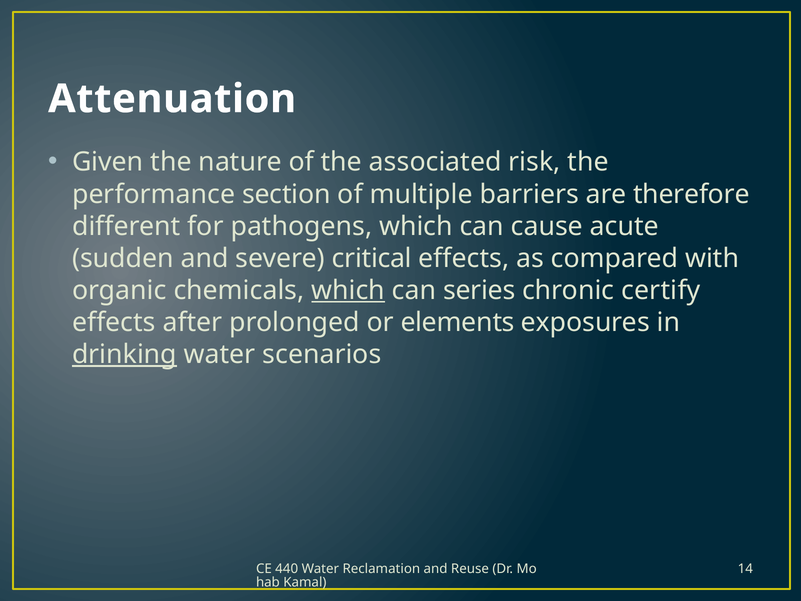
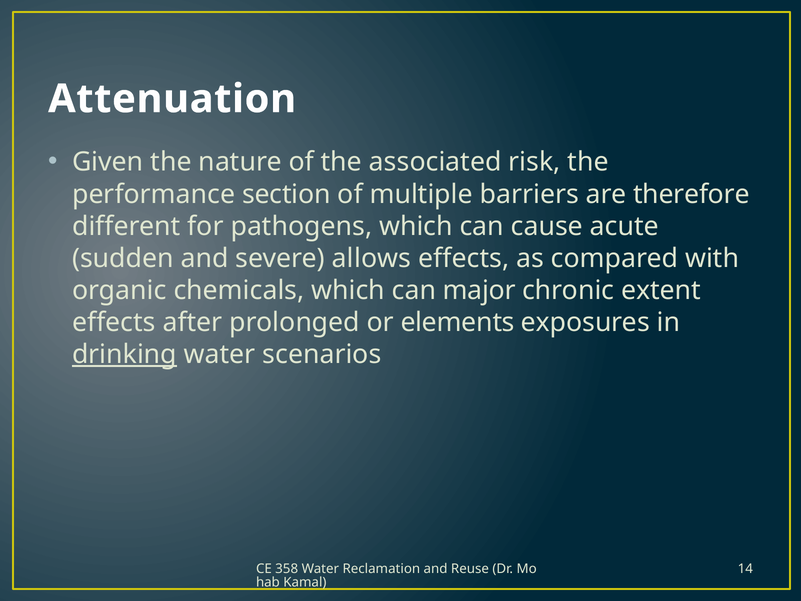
critical: critical -> allows (372, 258)
which underline: present -> none (348, 290)
series: series -> major (479, 290)
certify: certify -> extent (661, 290)
440: 440 -> 358 (287, 569)
